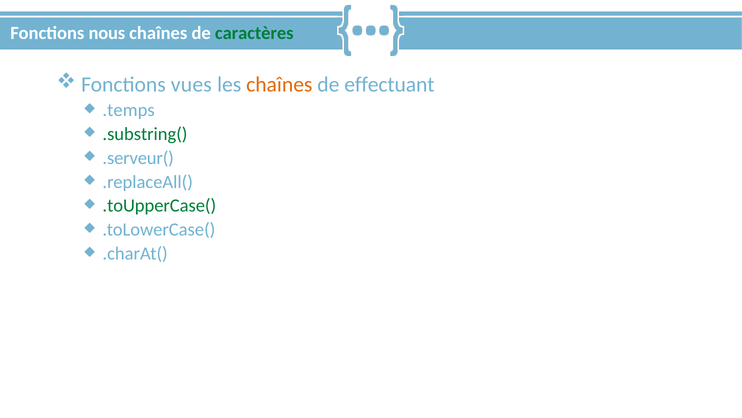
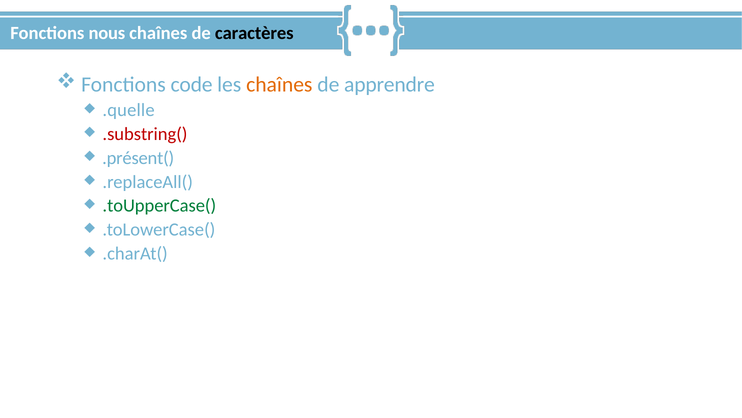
caractères colour: green -> black (254, 33)
vues: vues -> code (192, 84)
effectuant: effectuant -> apprendre (389, 84)
.temps: .temps -> .quelle (129, 110)
.substring( colour: green -> red (145, 134)
.serveur(: .serveur( -> .présent( (138, 158)
